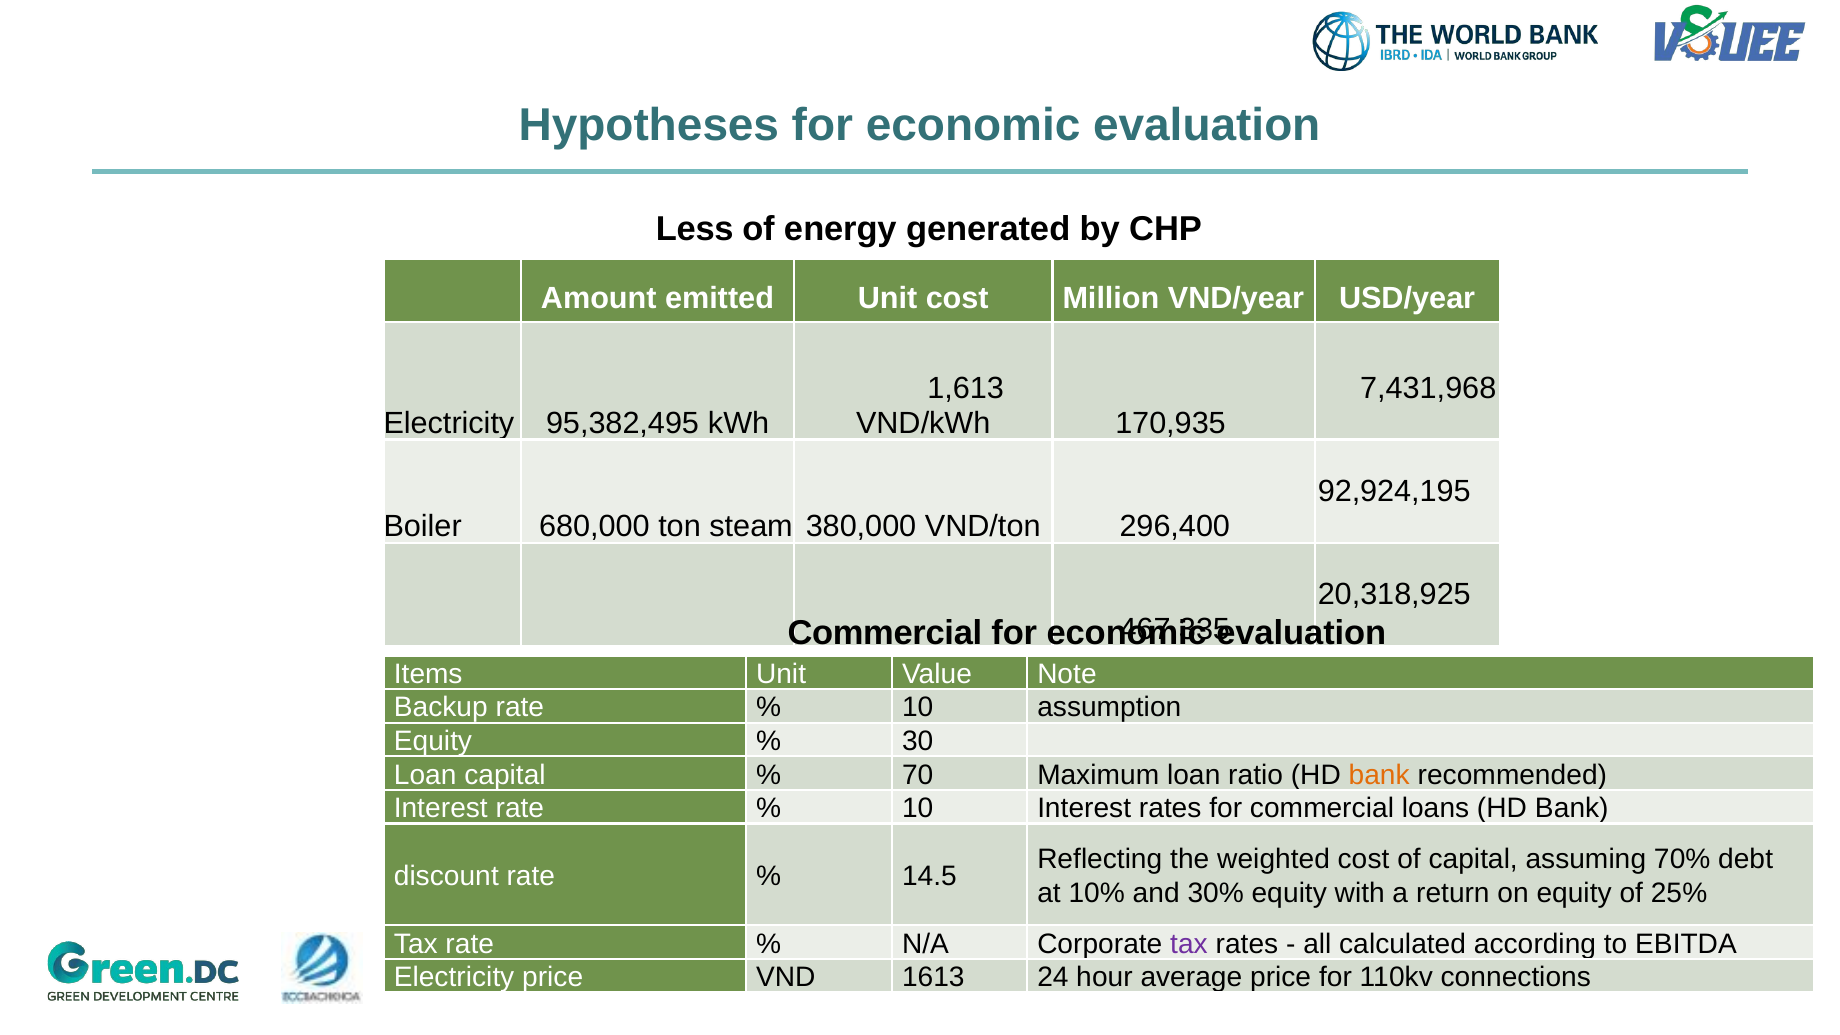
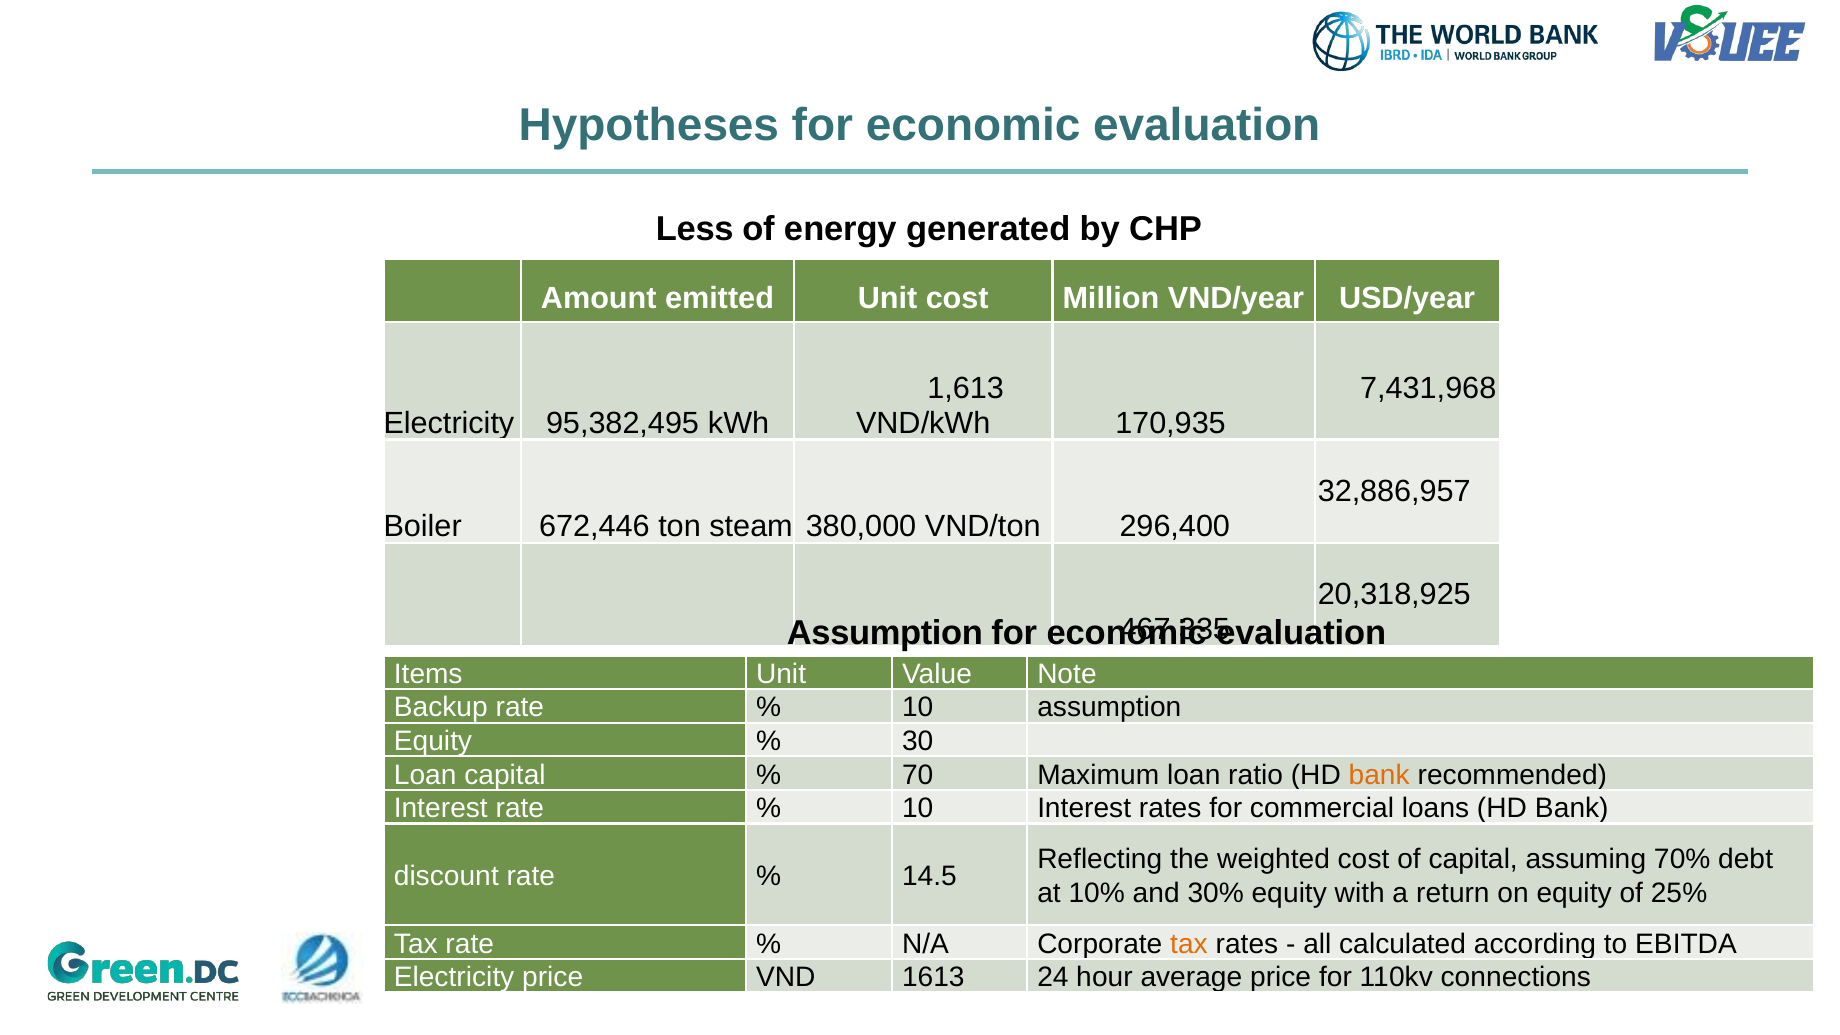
92,924,195: 92,924,195 -> 32,886,957 (1394, 492)
680,000: 680,000 -> 672,446 (594, 526)
Commercial: Commercial -> Assumption (885, 633)
tax colour: purple -> orange (1189, 944)
